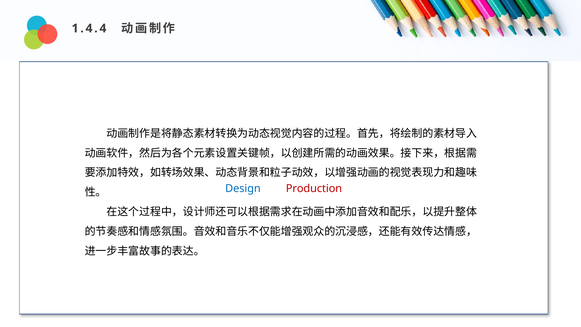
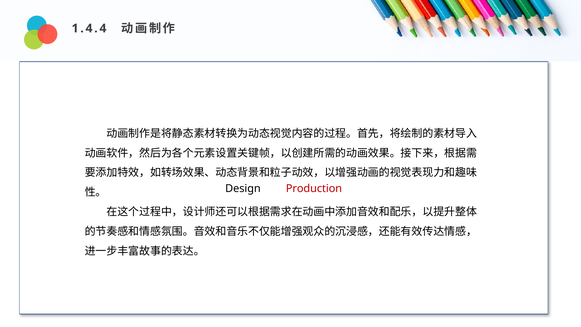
Design colour: blue -> black (243, 189)
